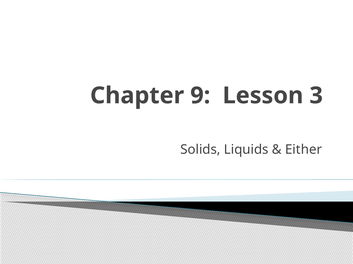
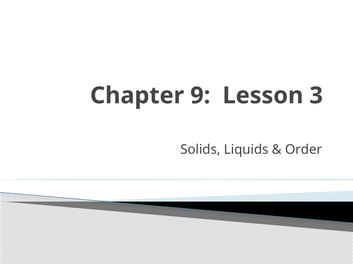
Either: Either -> Order (304, 150)
